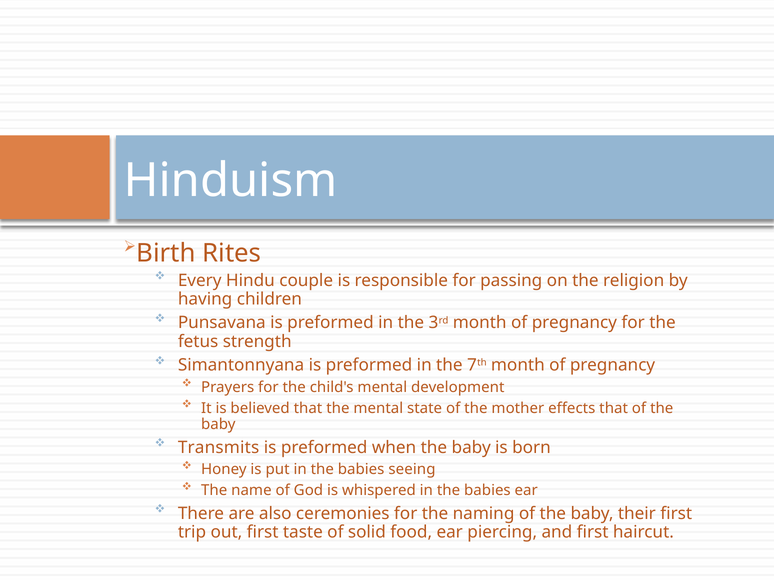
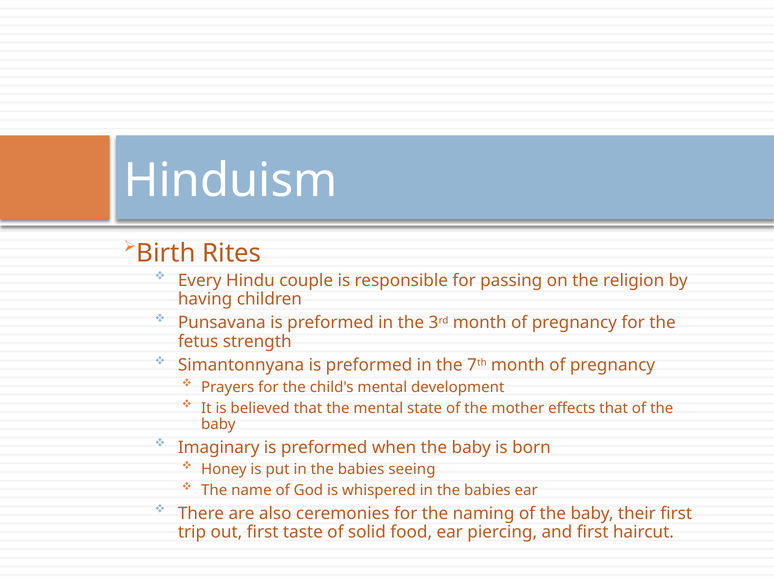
Transmits: Transmits -> Imaginary (219, 448)
